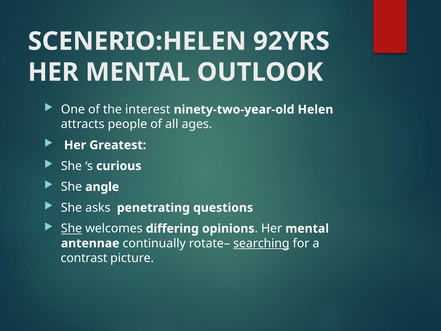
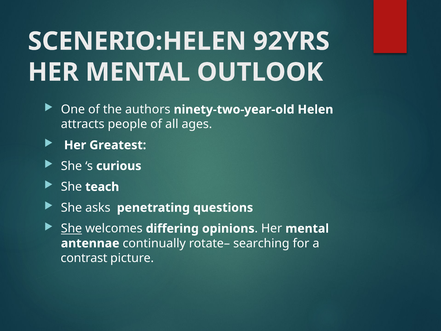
interest: interest -> authors (148, 109)
angle: angle -> teach (102, 187)
searching underline: present -> none (261, 243)
